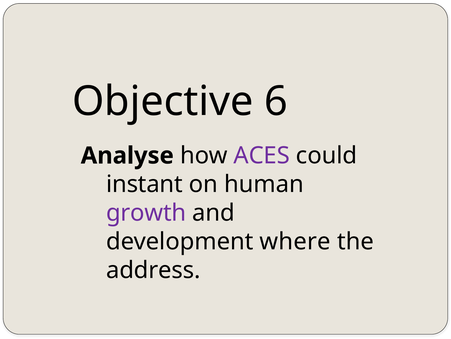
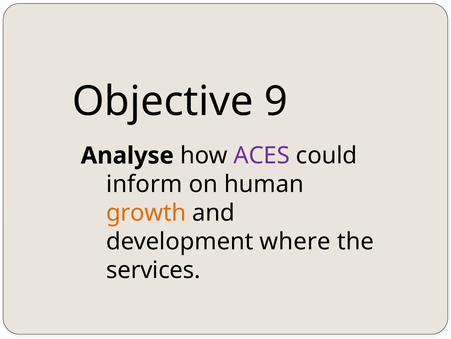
6: 6 -> 9 (276, 101)
instant: instant -> inform (144, 184)
growth colour: purple -> orange (146, 212)
address: address -> services (153, 270)
